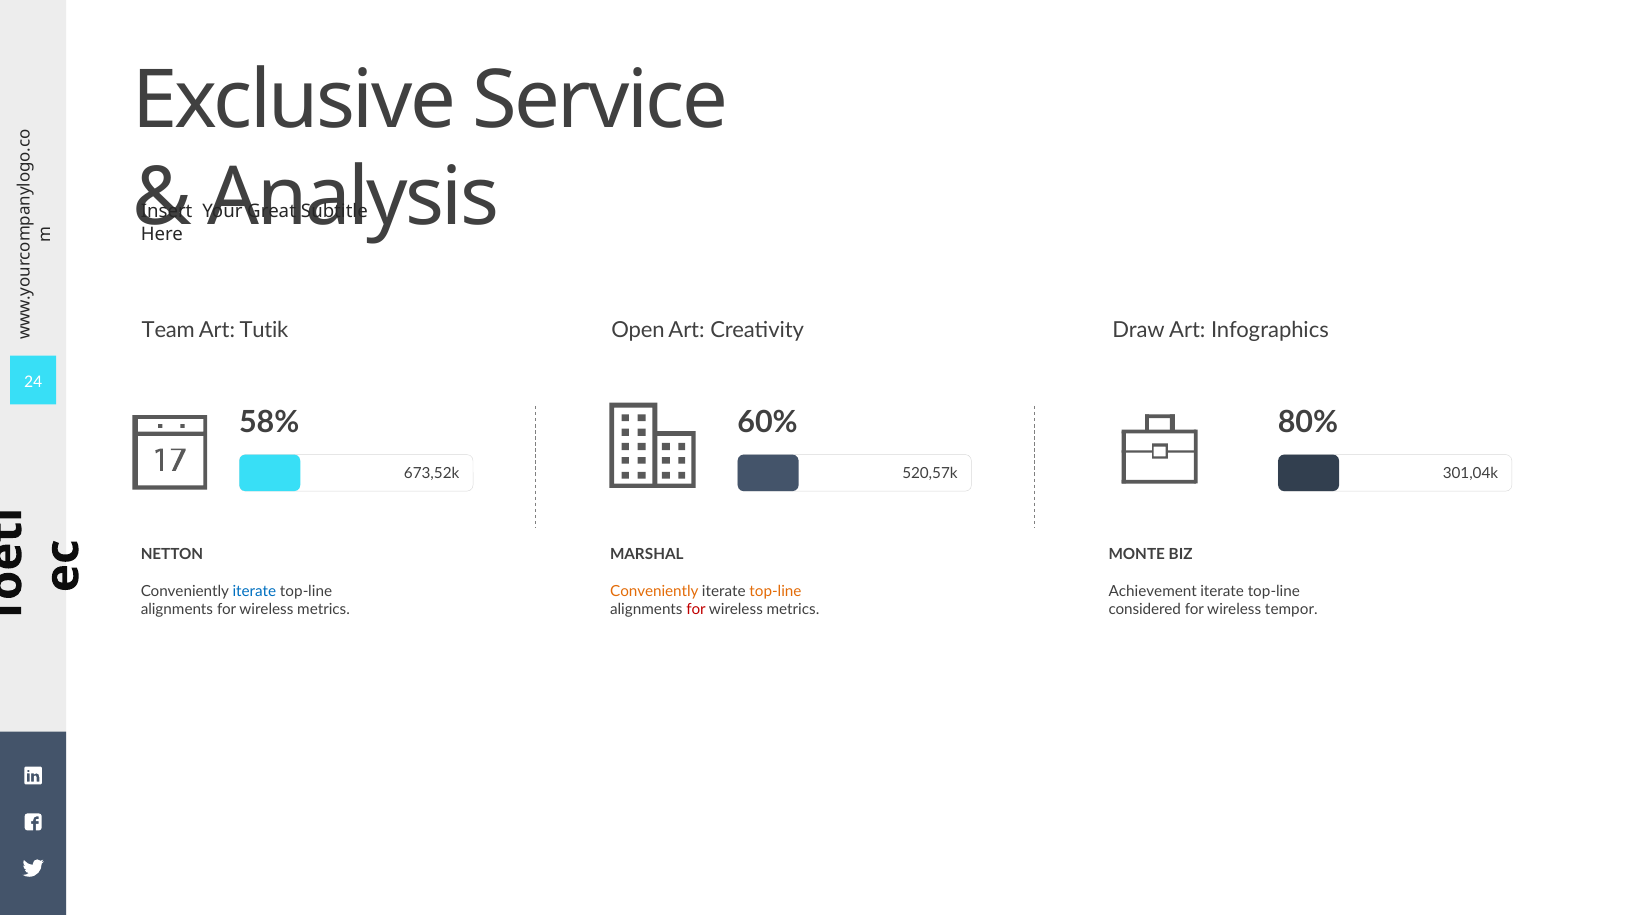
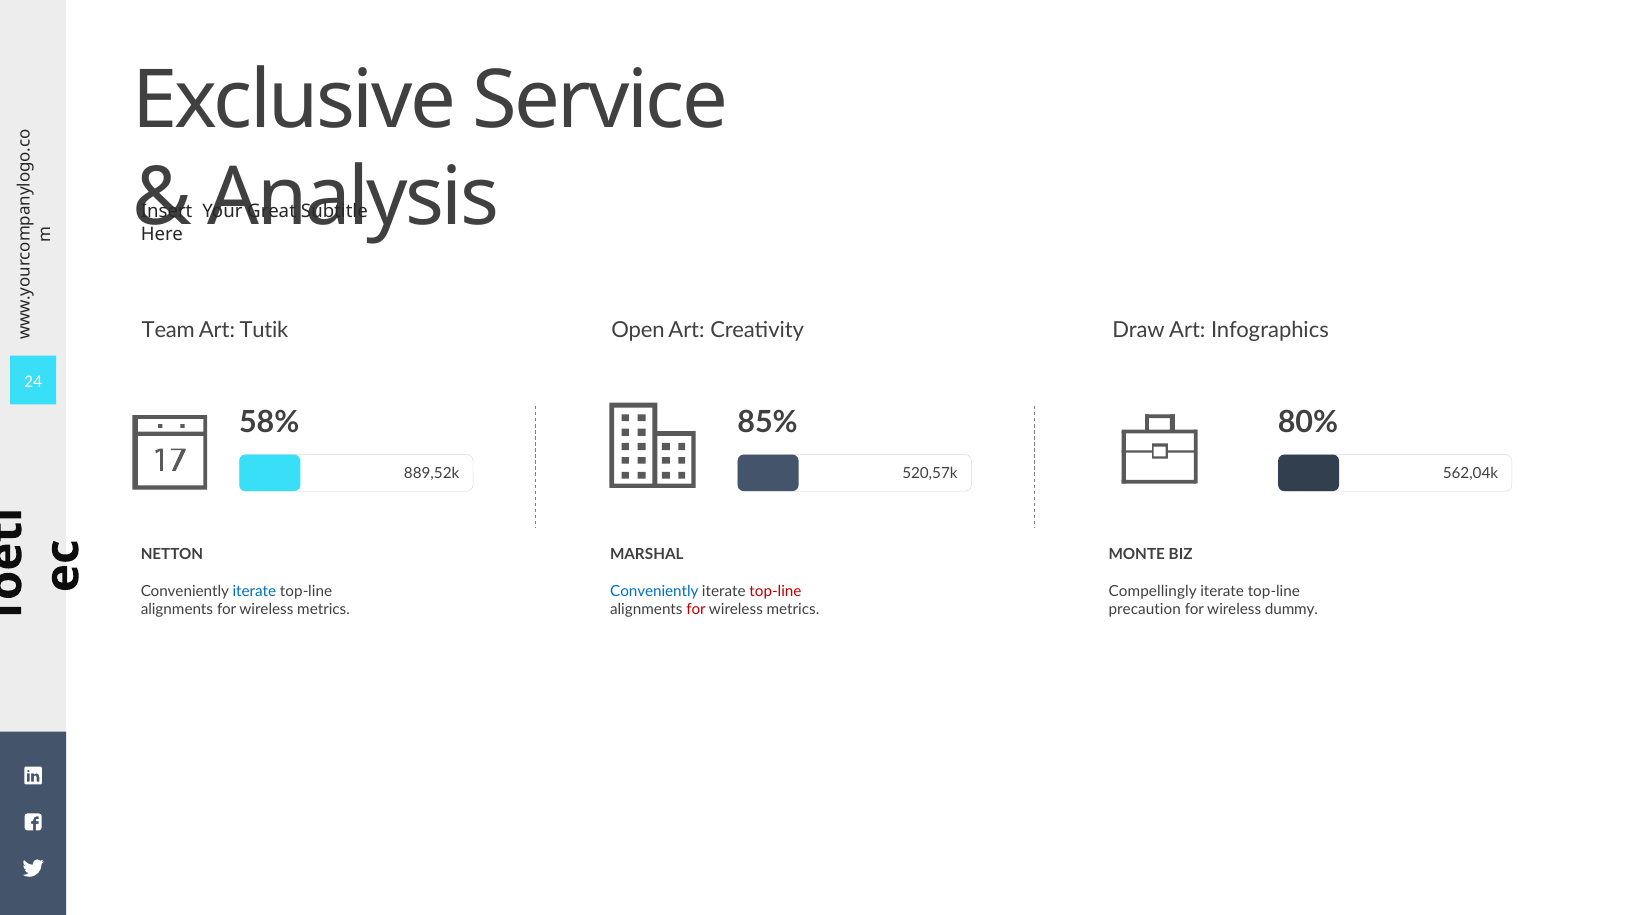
60%: 60% -> 85% (768, 422)
673,52k: 673,52k -> 889,52k (432, 474)
301,04k: 301,04k -> 562,04k (1470, 474)
Conveniently colour: orange -> blue (654, 591)
top-line colour: orange -> red (775, 591)
Achievement: Achievement -> Compellingly (1153, 591)
considered: considered -> precaution (1145, 609)
tempor: tempor -> dummy (1291, 609)
